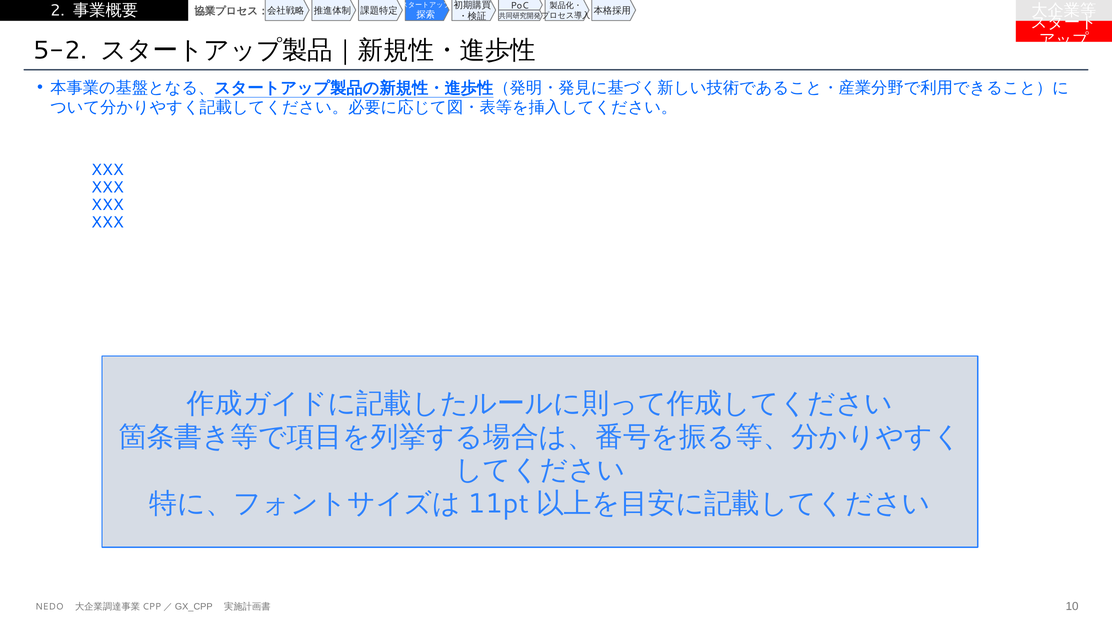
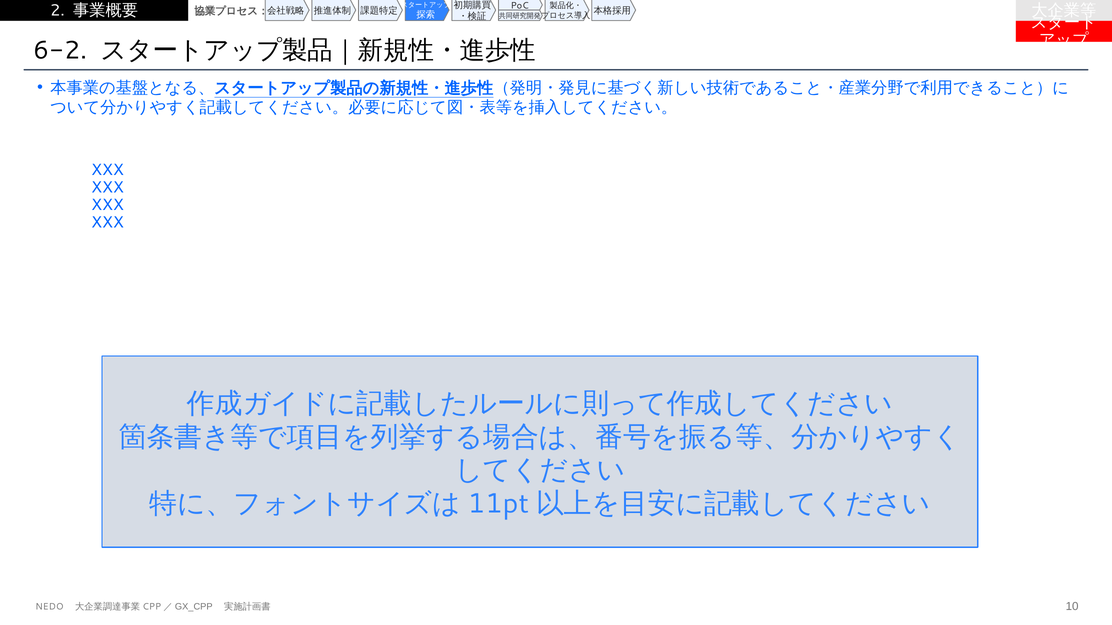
5-2: 5-2 -> 6-2 (60, 50)
